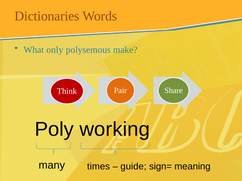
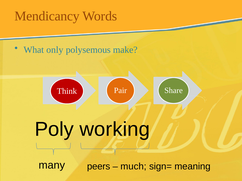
Dictionaries: Dictionaries -> Mendicancy (47, 16)
times: times -> peers (99, 167)
guide: guide -> much (133, 167)
